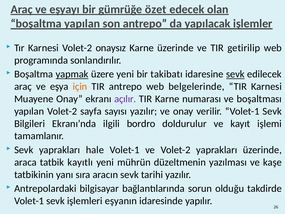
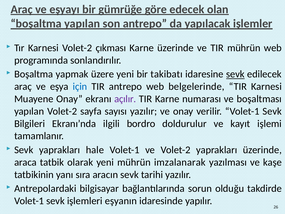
özet: özet -> göre (156, 9)
onaysız: onaysız -> çıkması (111, 48)
TIR getirilip: getirilip -> mührün (244, 48)
yapmak underline: present -> none (72, 74)
için colour: orange -> blue (80, 86)
kayıtlı: kayıtlı -> olarak (80, 162)
düzeltmenin: düzeltmenin -> imzalanarak (180, 162)
